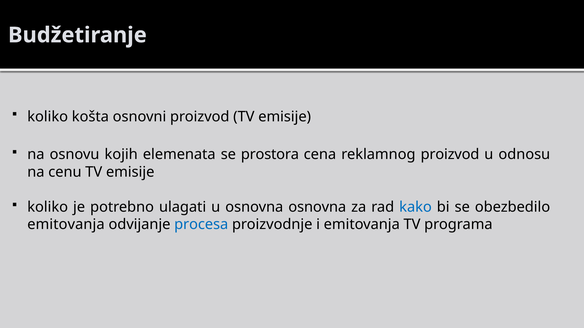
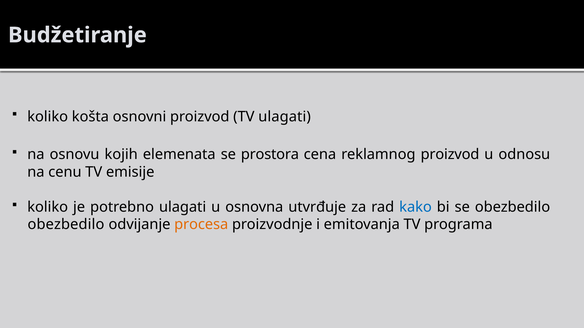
proizvod TV emisije: emisije -> ulagati (285, 117)
osnovna osnovna: osnovna -> utvrđuje (317, 207)
emitovanja: emitovanja -> obezbedilo (66, 225)
procesa colour: blue -> orange (201, 225)
